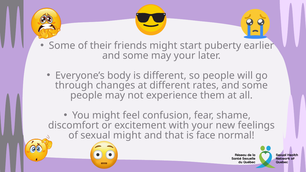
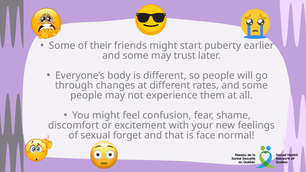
may your: your -> trust (185, 56)
might: might -> forget (127, 135)
